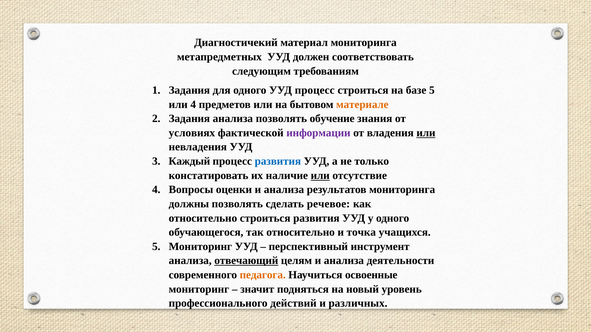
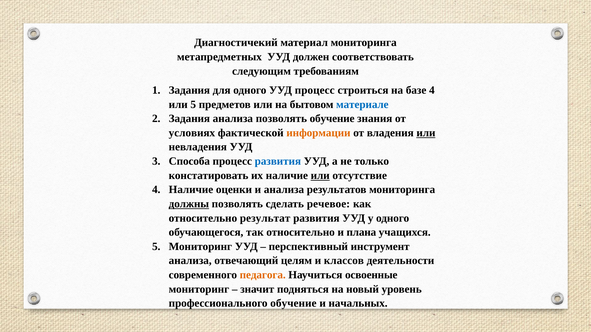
базе 5: 5 -> 4 (432, 90)
или 4: 4 -> 5 (193, 105)
материале colour: orange -> blue (362, 105)
информации colour: purple -> orange (318, 133)
Каждый: Каждый -> Способа (189, 161)
Вопросы: Вопросы -> Наличие (191, 190)
должны underline: none -> present (189, 204)
относительно строиться: строиться -> результат (265, 218)
точка: точка -> плана (361, 233)
отвечающий underline: present -> none (246, 261)
целям и анализа: анализа -> классов (344, 261)
профессионального действий: действий -> обучение (293, 304)
различных: различных -> начальных (358, 304)
